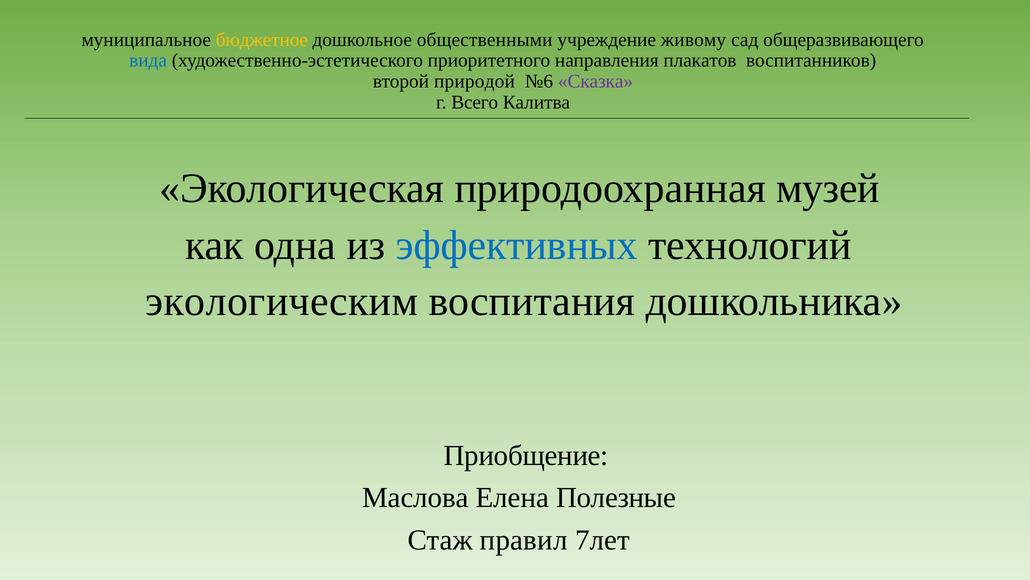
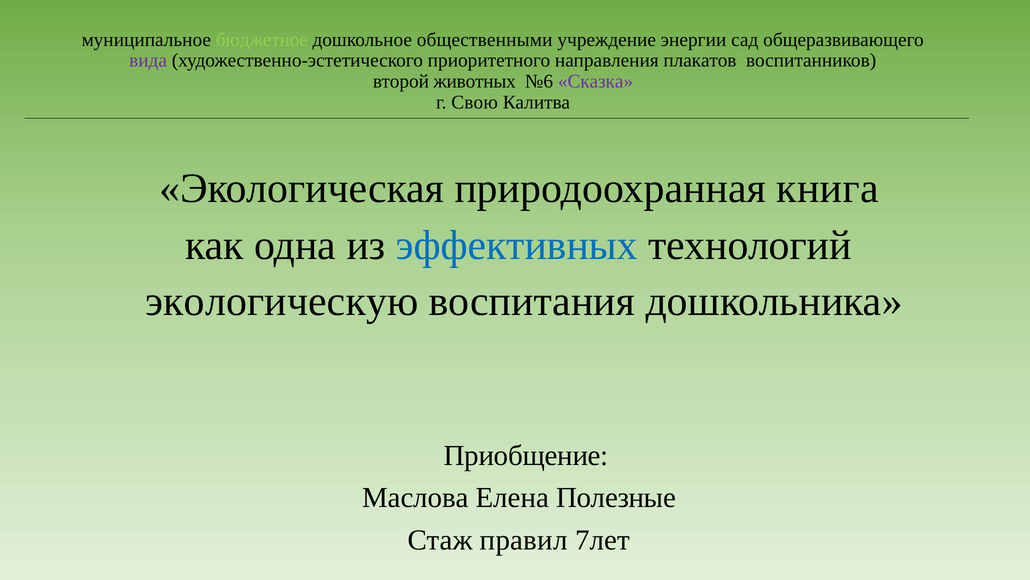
бюджетное colour: yellow -> light green (262, 40)
живому: живому -> энергии (694, 40)
вида colour: blue -> purple (148, 61)
природой: природой -> животных (475, 81)
Всего: Всего -> Свою (475, 102)
музей: музей -> книга (828, 188)
экологическим: экологическим -> экологическую (282, 301)
